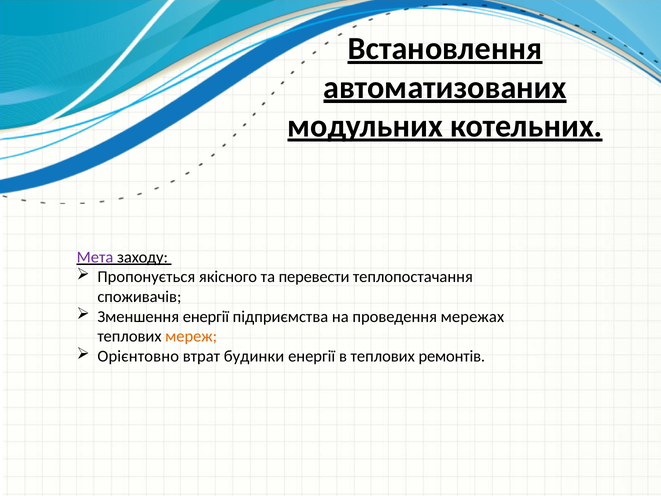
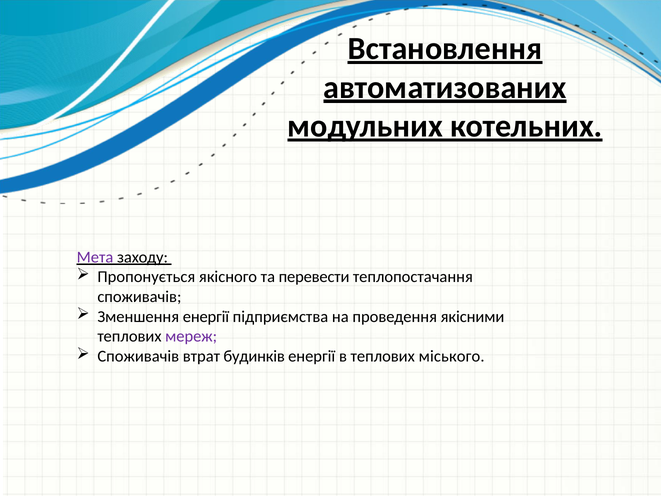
мережах: мережах -> якісними (473, 316)
мереж colour: orange -> purple (191, 336)
Орієнтовно: Орієнтовно -> Споживачів (138, 356)
будинки: будинки -> будинків (254, 356)
ремонтів: ремонтів -> міського (452, 356)
